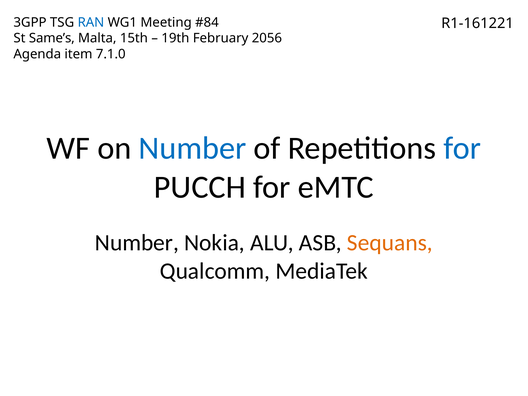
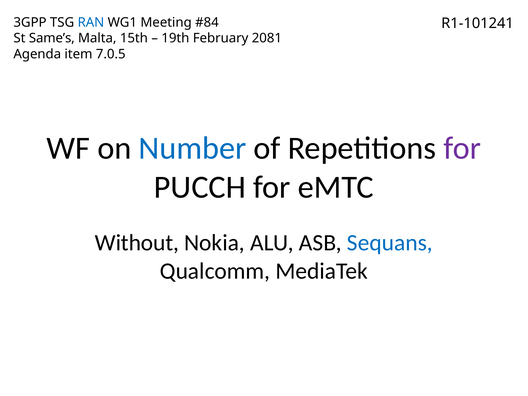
R1-161221: R1-161221 -> R1-101241 (478, 23)
2056: 2056 -> 2081 (267, 38)
7.1.0: 7.1.0 -> 7.0.5 (111, 54)
for colour: blue -> purple (462, 148)
Number: Number -> Without (137, 243)
Sequans colour: orange -> blue (390, 243)
